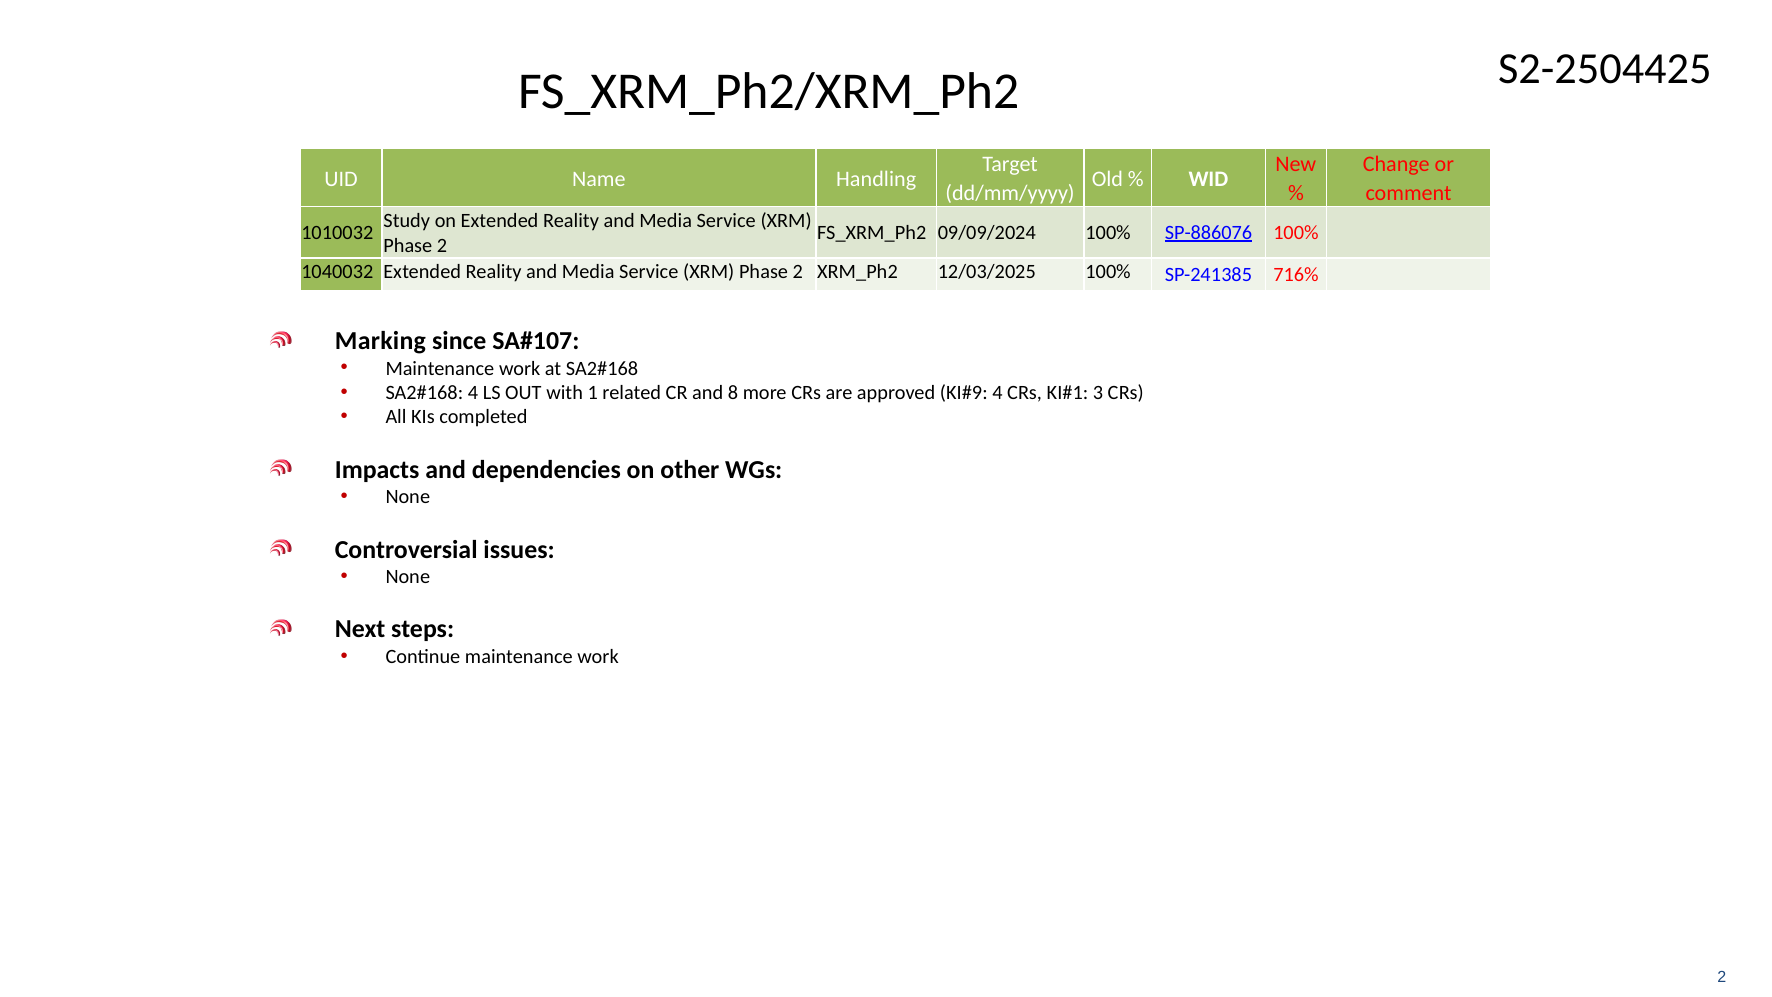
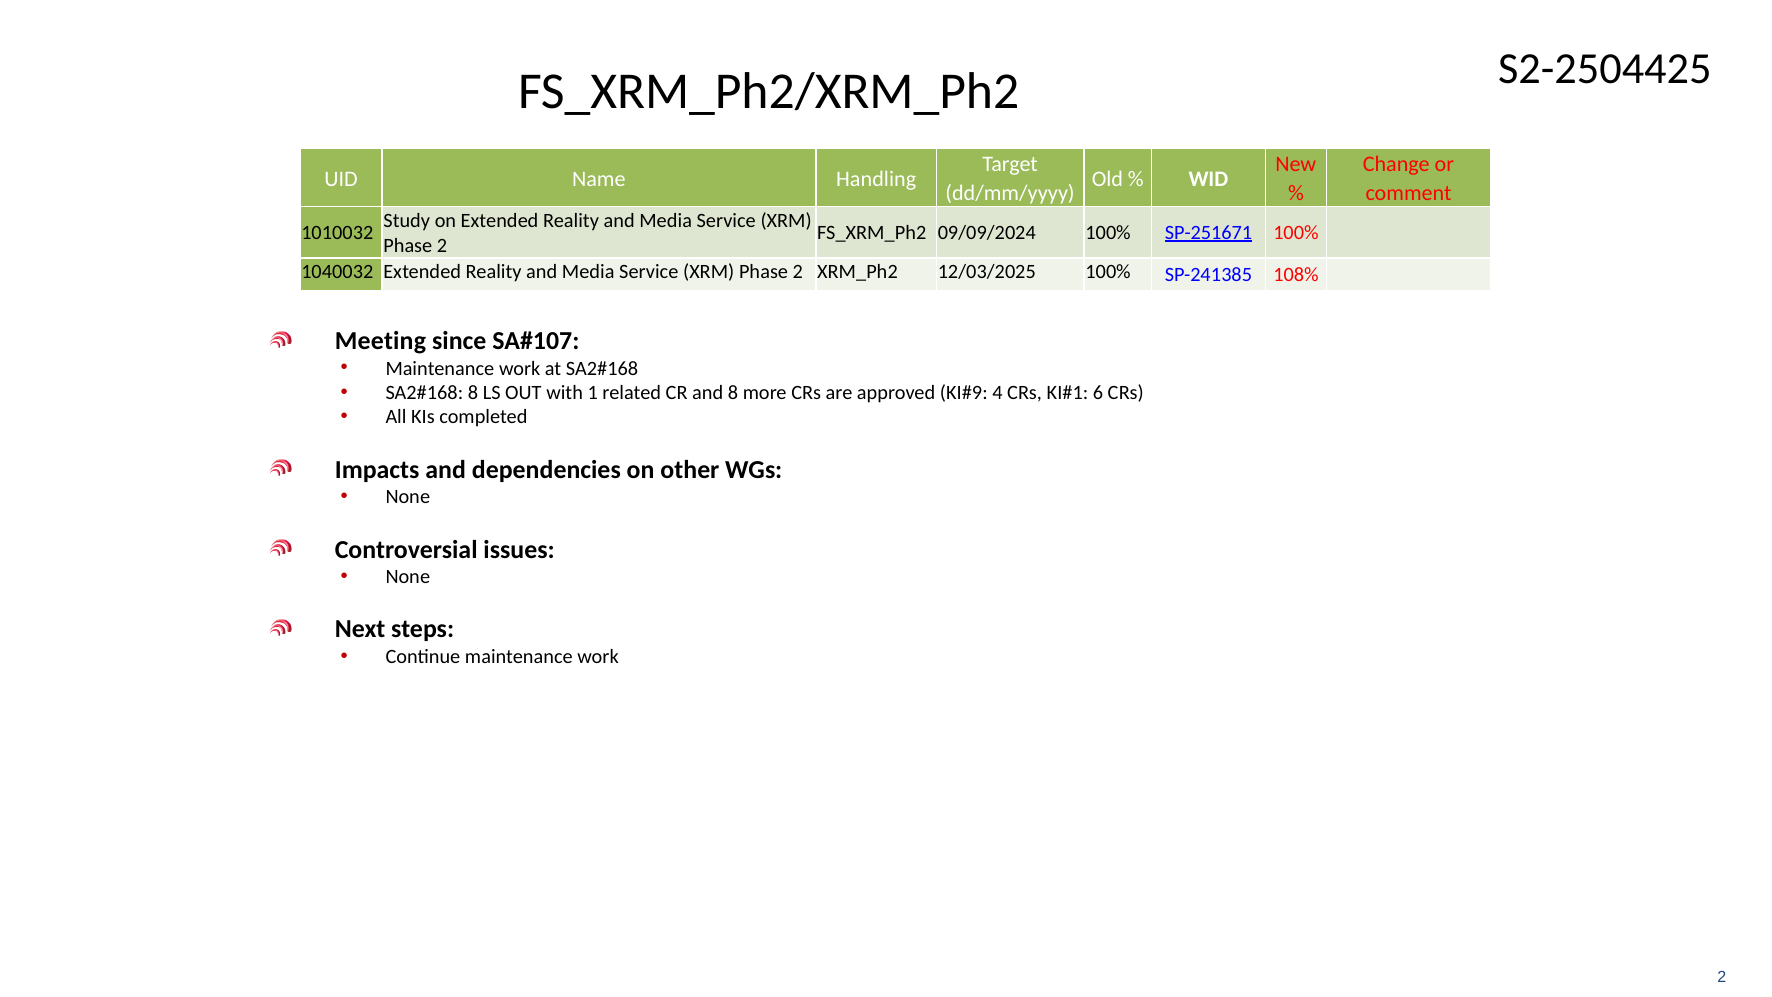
SP-886076: SP-886076 -> SP-251671 (1208, 233)
716%: 716% -> 108% (1296, 275)
Marking: Marking -> Meeting (380, 341)
4: 4 -> 8 (473, 393)
3: 3 -> 6 (1098, 393)
